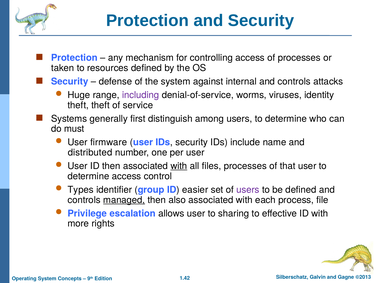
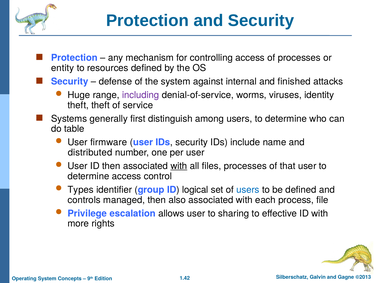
taken: taken -> entity (63, 68)
internal and controls: controls -> finished (294, 81)
must: must -> table (74, 129)
easier: easier -> logical (195, 190)
users colour: purple -> blue (248, 190)
managed underline: present -> none (124, 200)
